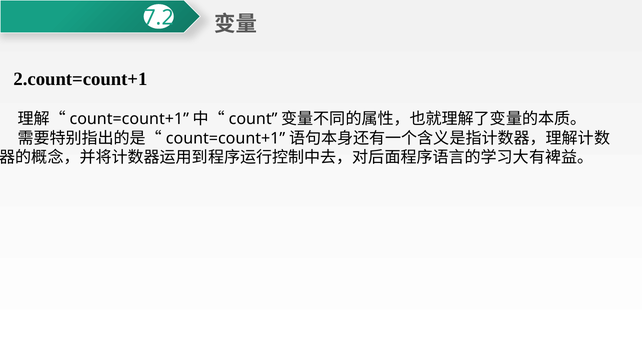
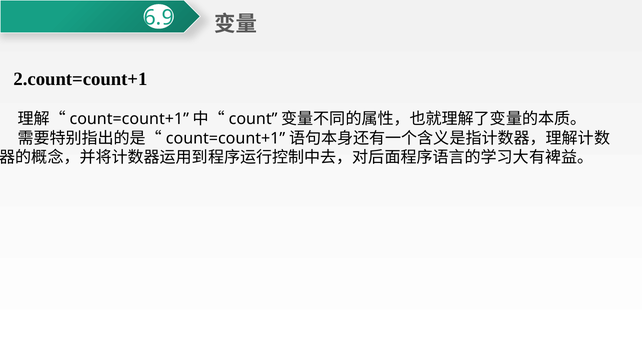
7.2: 7.2 -> 6.9 (159, 18)
